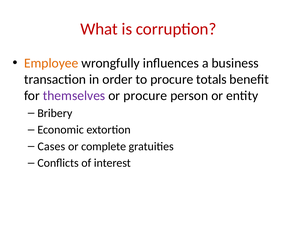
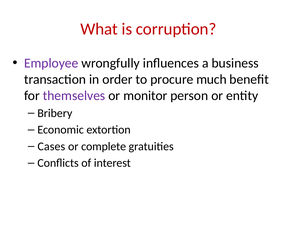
Employee colour: orange -> purple (51, 63)
totals: totals -> much (211, 79)
or procure: procure -> monitor (145, 96)
